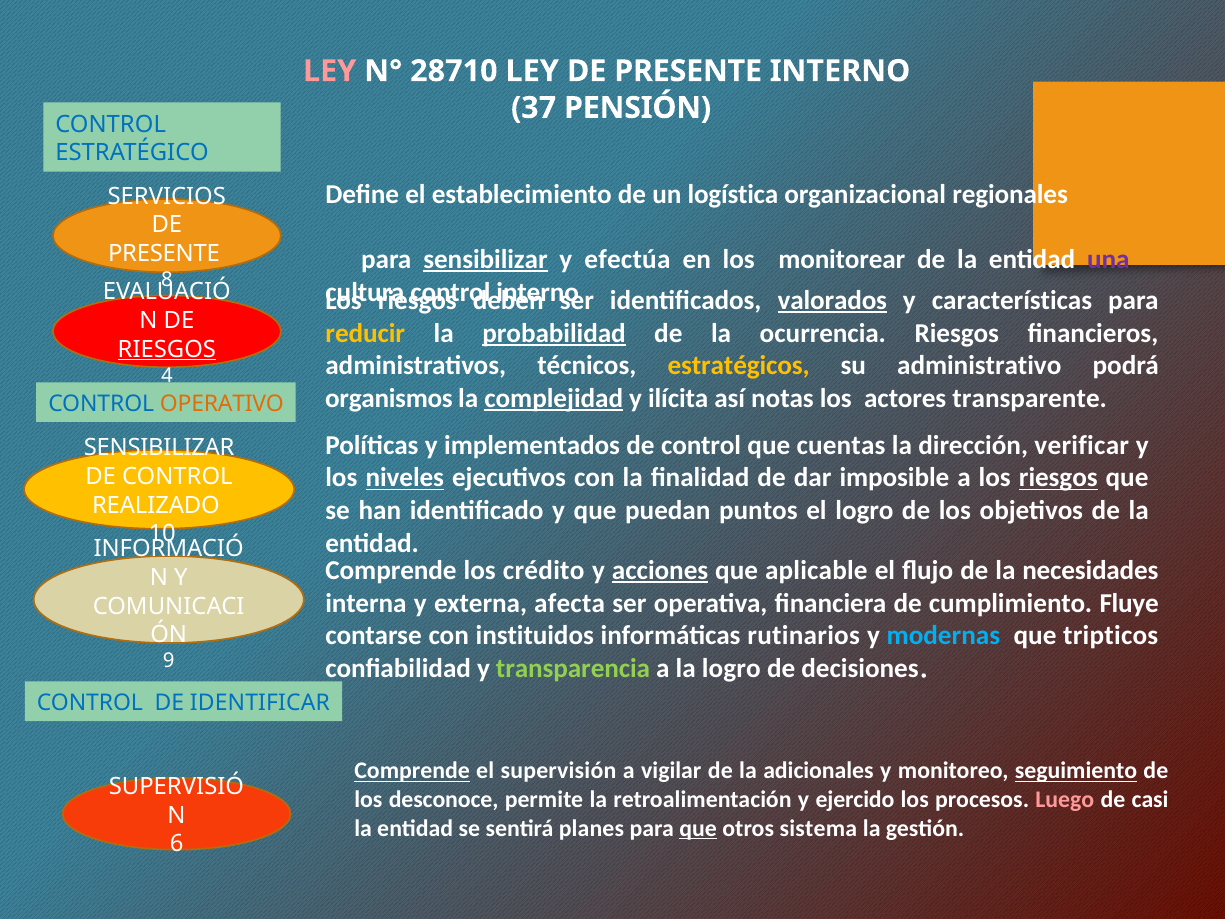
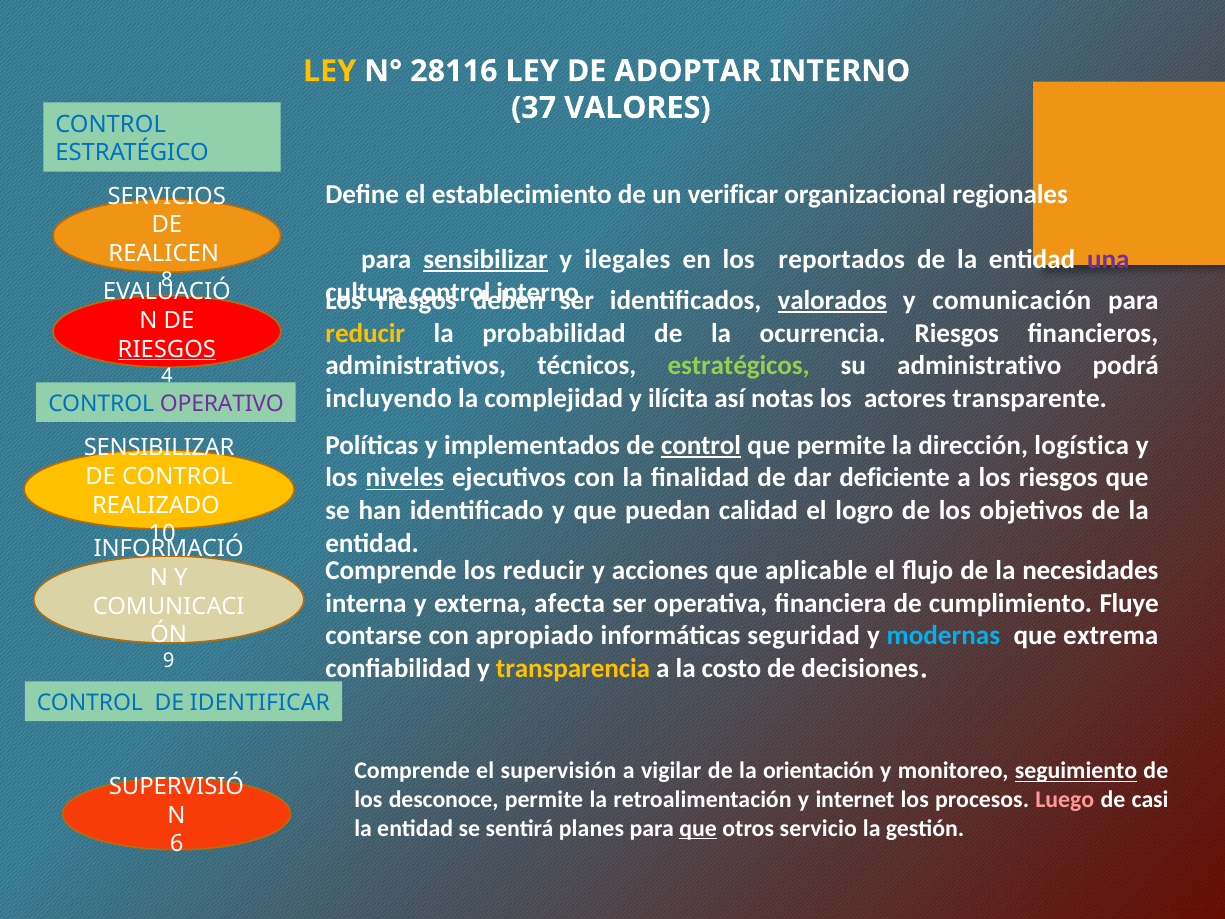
LEY colour: pink -> yellow (330, 71)
28710: 28710 -> 28116 (454, 71)
LEY DE PRESENTE: PRESENTE -> ADOPTAR (688, 71)
PENSIÓN: PENSIÓN -> VALORES (637, 108)
logística: logística -> verificar (733, 194)
PRESENTE: PRESENTE -> REALICEN (164, 254)
efectúa: efectúa -> ilegales (627, 259)
monitorear: monitorear -> reportados (842, 259)
características: características -> comunicación (1012, 300)
probabilidad underline: present -> none (554, 333)
estratégicos colour: yellow -> light green (739, 366)
organismos: organismos -> incluyendo (389, 398)
complejidad underline: present -> none (554, 398)
OPERATIVO colour: orange -> purple (222, 404)
control underline: none -> present (701, 445)
que cuentas: cuentas -> permite (841, 445)
verificar: verificar -> logística (1082, 445)
imposible: imposible -> deficiente (895, 478)
riesgos underline: present -> none (1058, 478)
puntos: puntos -> calidad (759, 510)
los crédito: crédito -> reducir (544, 570)
acciones underline: present -> none (660, 570)
instituidos: instituidos -> apropiado (535, 636)
rutinarios: rutinarios -> seguridad (804, 636)
tripticos: tripticos -> extrema (1111, 636)
transparencia colour: light green -> yellow (573, 668)
la logro: logro -> costo (731, 668)
Comprende underline: present -> none (412, 771)
adicionales: adicionales -> orientación (819, 771)
ejercido: ejercido -> internet (855, 799)
sistema: sistema -> servicio (818, 828)
